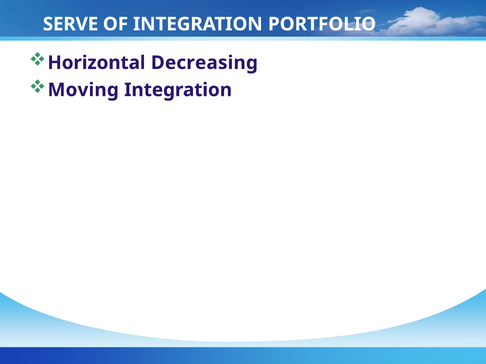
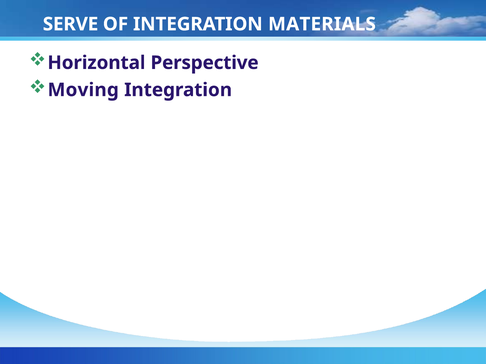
PORTFOLIO: PORTFOLIO -> MATERIALS (322, 24)
Decreasing: Decreasing -> Perspective (205, 63)
